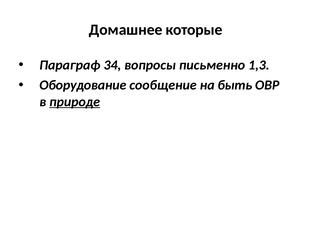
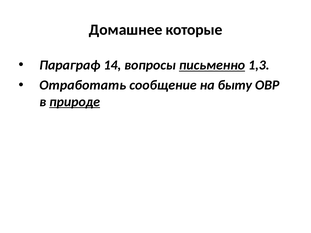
34: 34 -> 14 (112, 65)
письменно underline: none -> present (212, 65)
Оборудование: Оборудование -> Отработать (83, 85)
быть: быть -> быту (235, 85)
